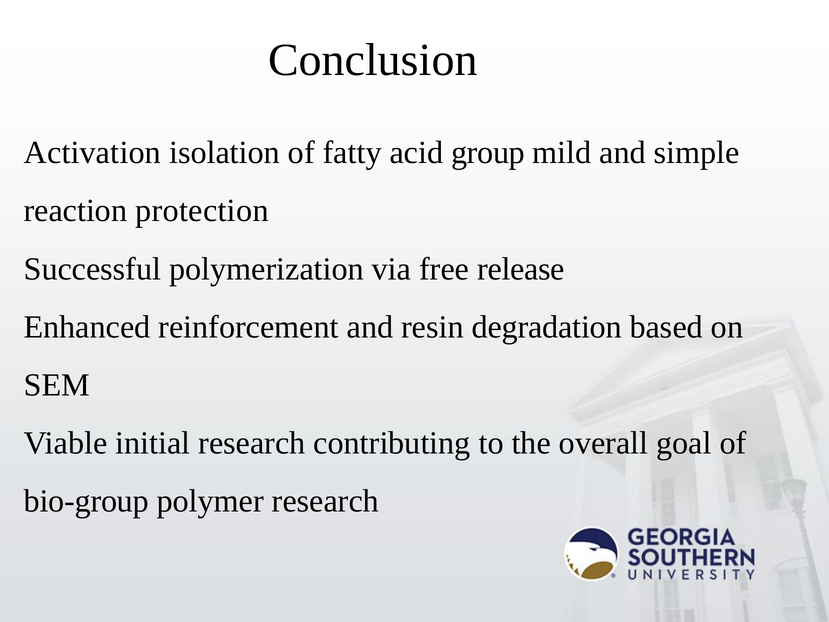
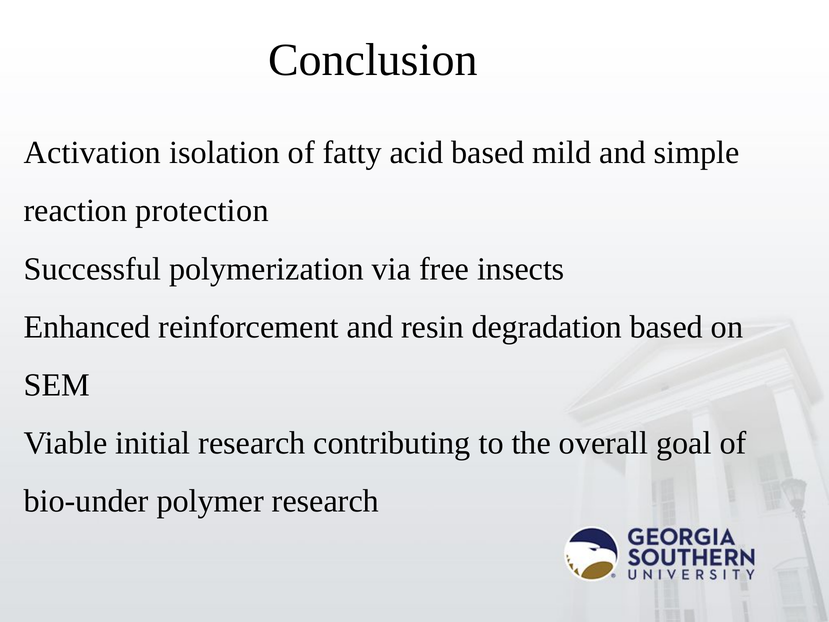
acid group: group -> based (488, 153)
release: release -> insects (521, 269)
bio-group: bio-group -> bio-under (86, 501)
